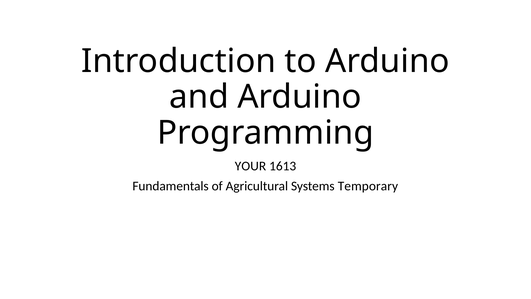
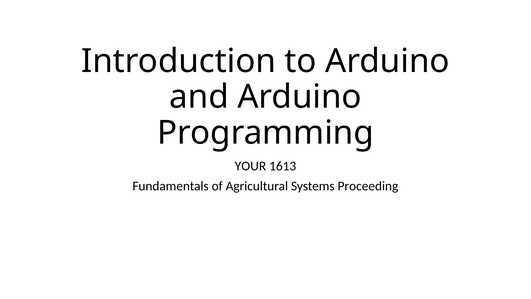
Temporary: Temporary -> Proceeding (368, 186)
